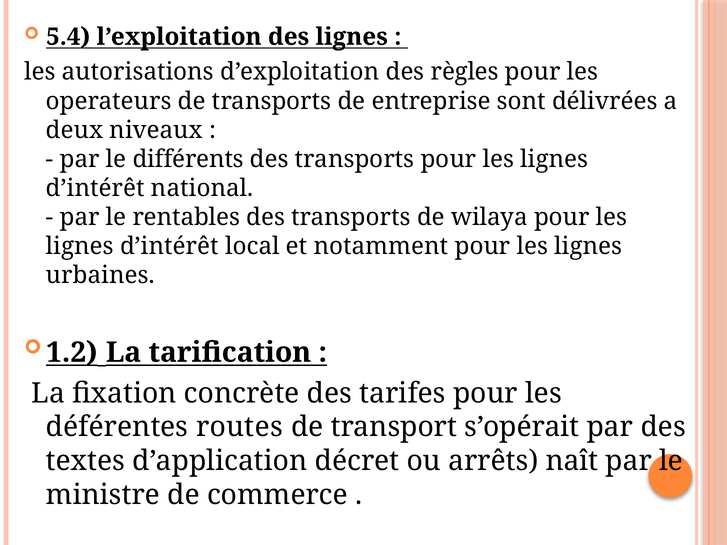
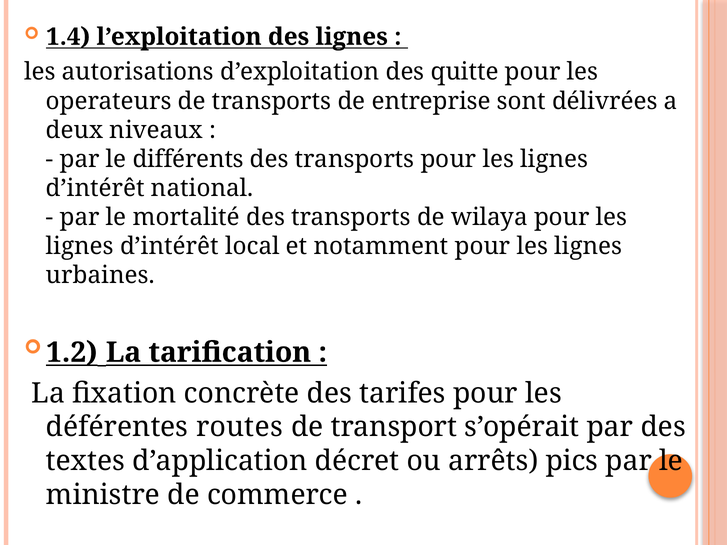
5.4: 5.4 -> 1.4 (68, 37)
règles: règles -> quitte (465, 72)
rentables: rentables -> mortalité (186, 217)
naît: naît -> pics (572, 461)
